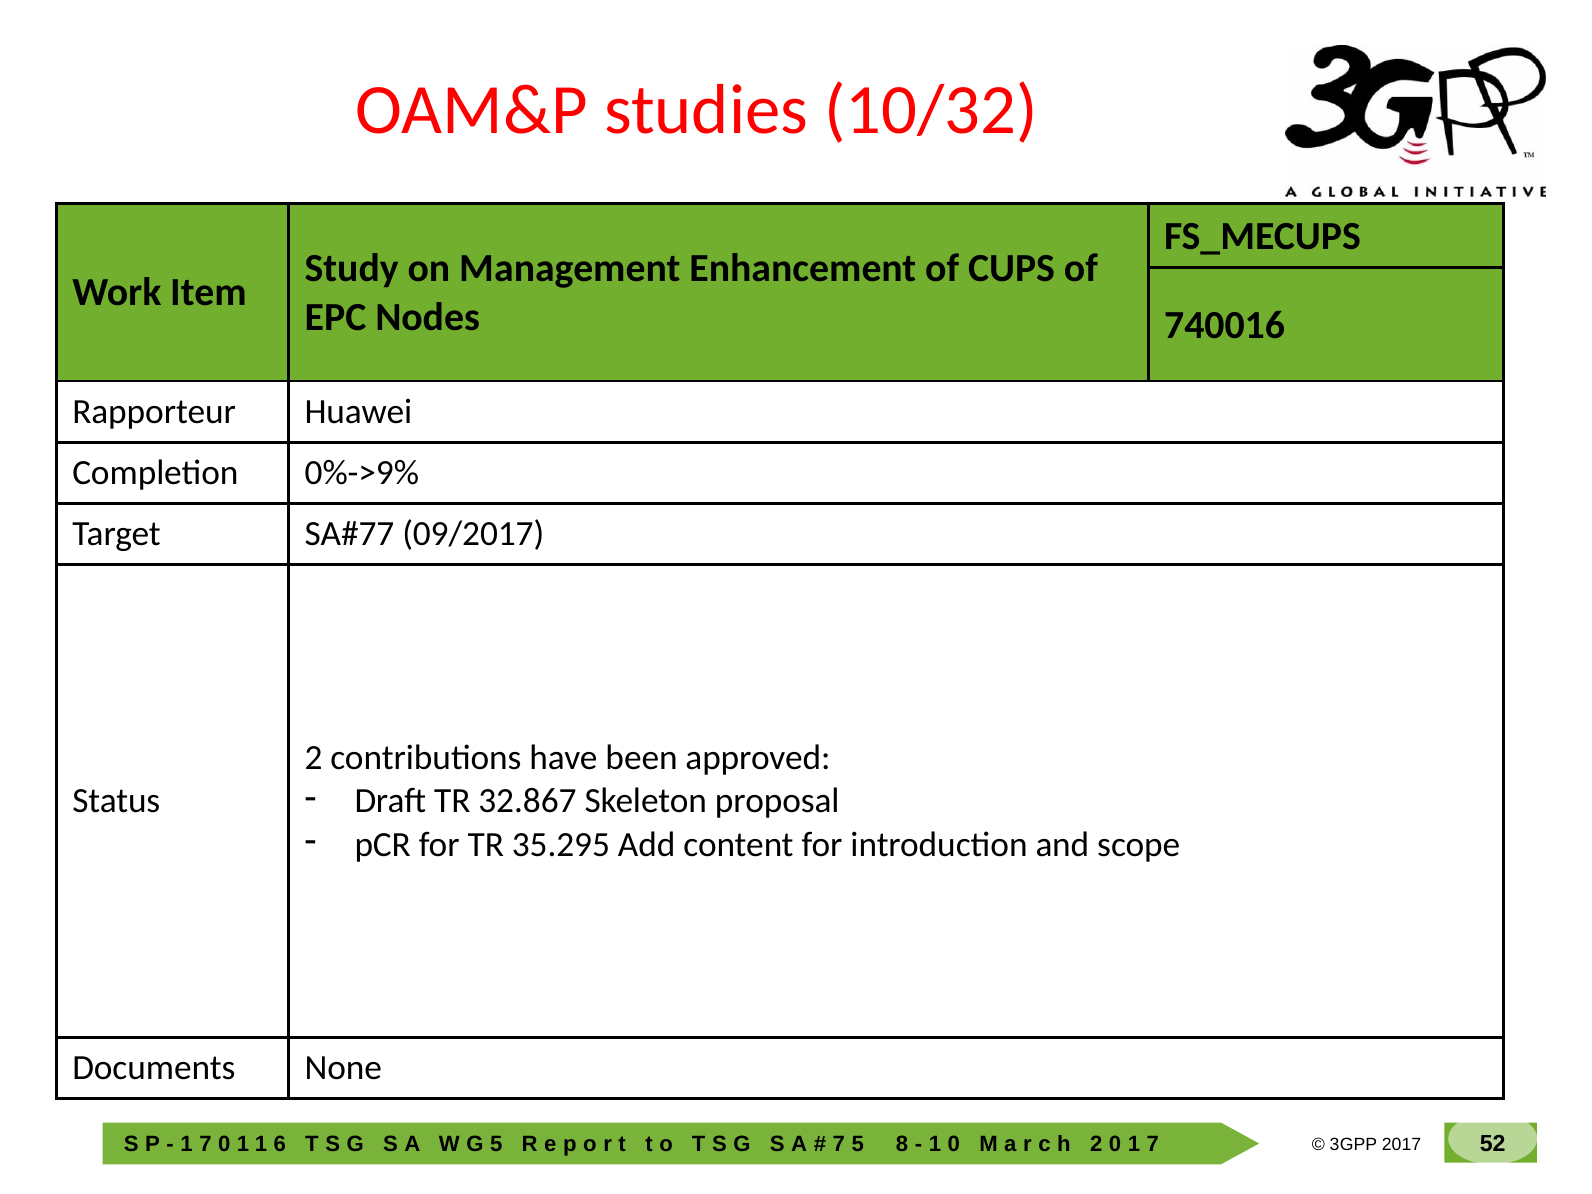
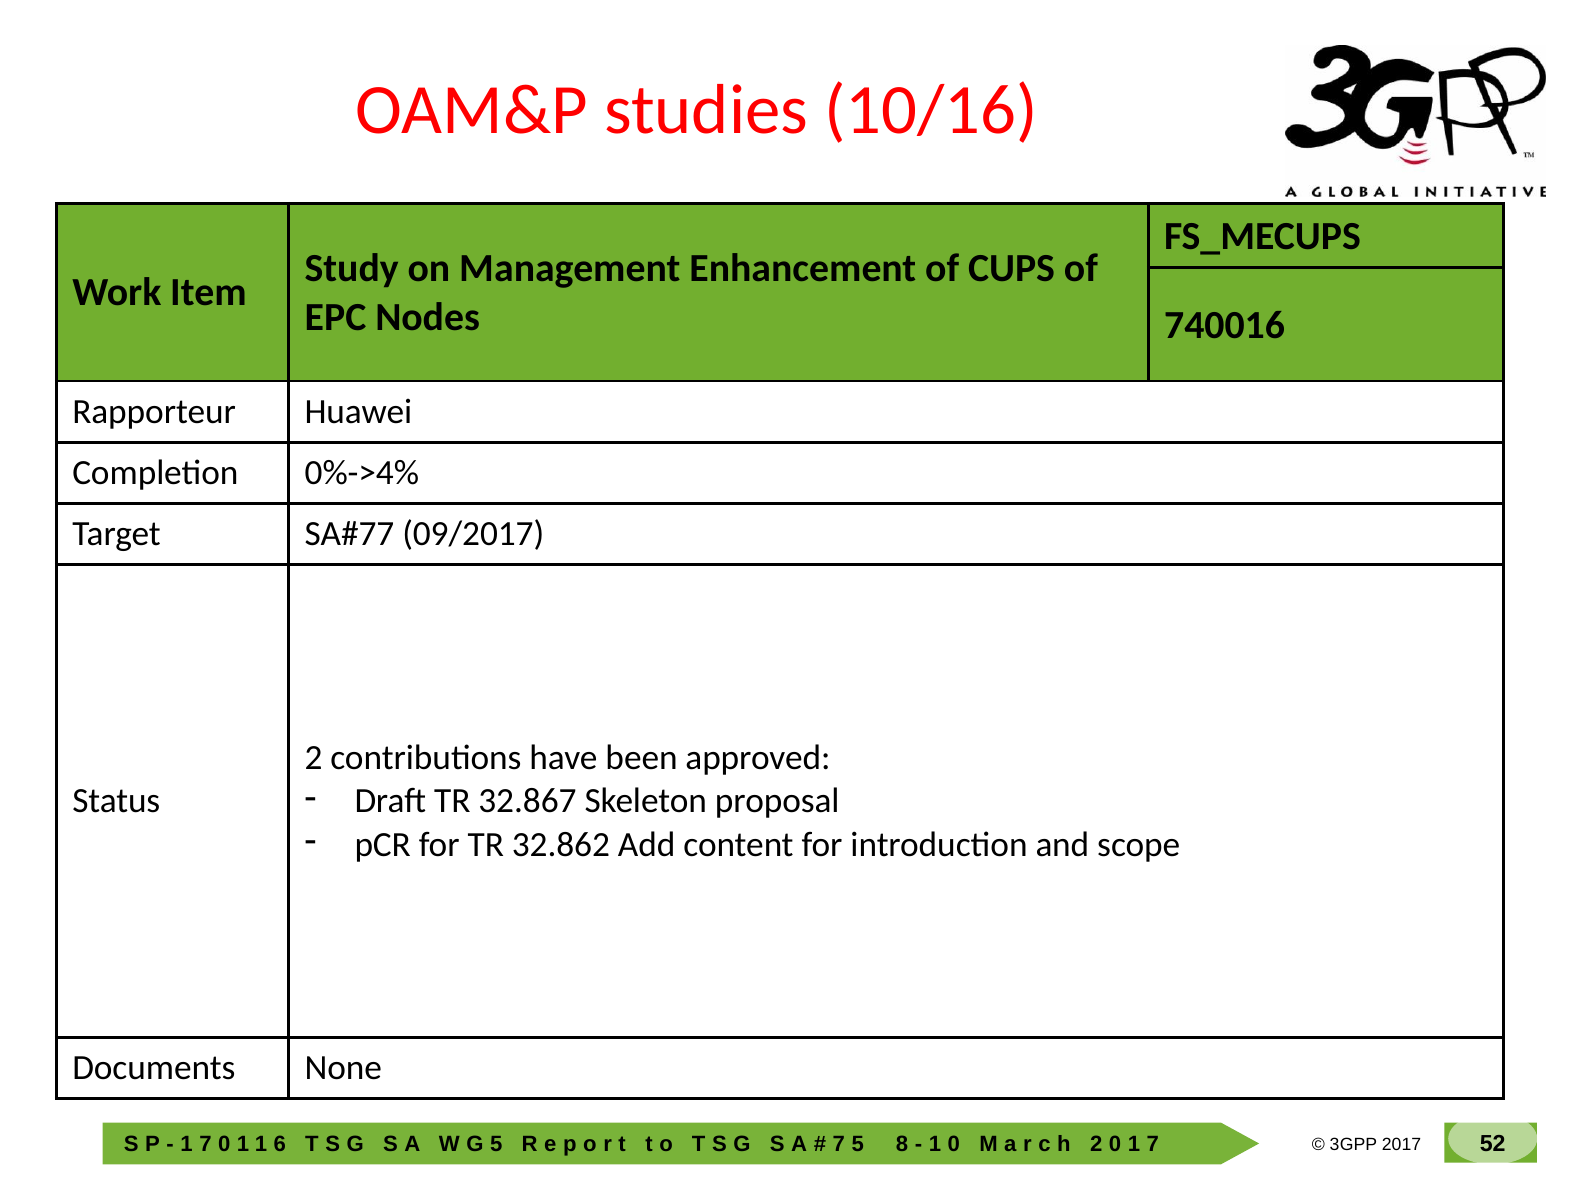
10/32: 10/32 -> 10/16 (931, 110)
0%->9%: 0%->9% -> 0%->4% (362, 473)
35.295: 35.295 -> 32.862 (561, 844)
